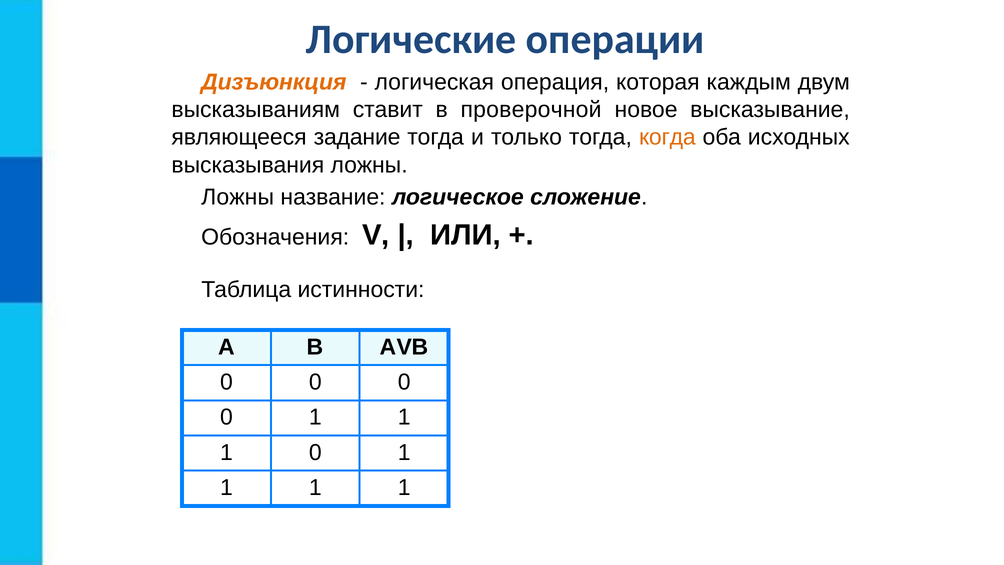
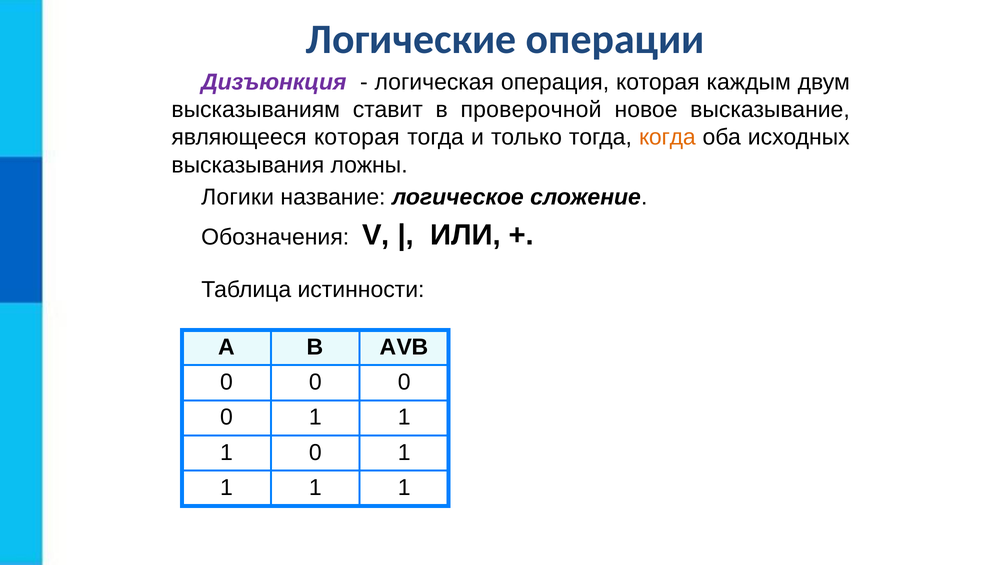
Дизъюнкция colour: orange -> purple (274, 82)
являющееся задание: задание -> которая (357, 137)
Ложны: Ложны -> Логики (238, 197)
